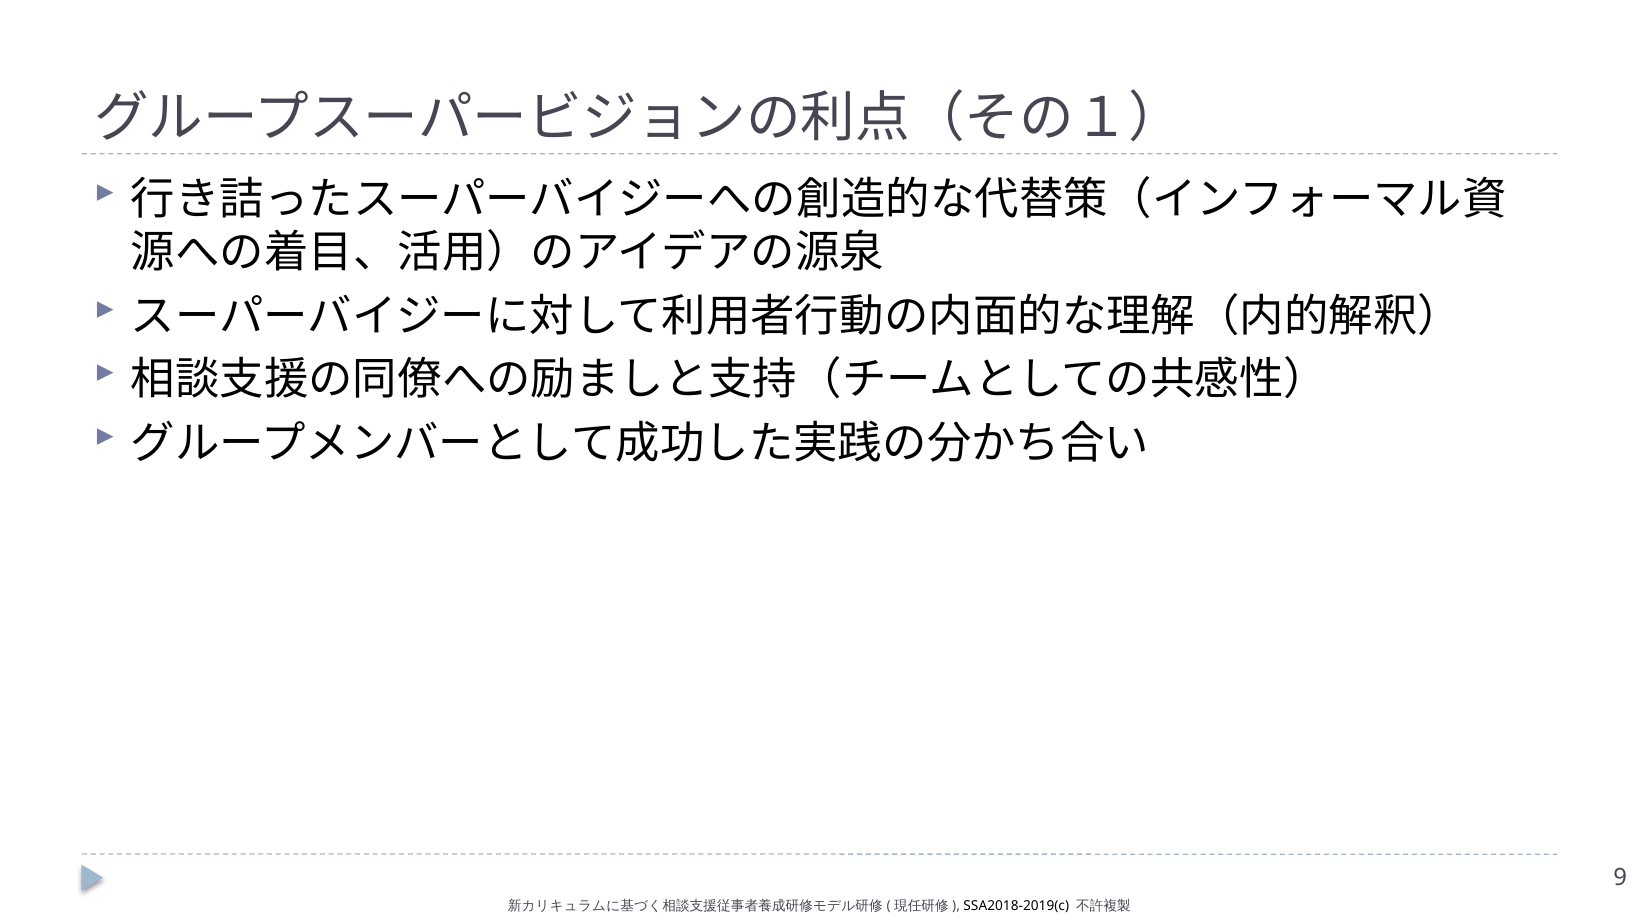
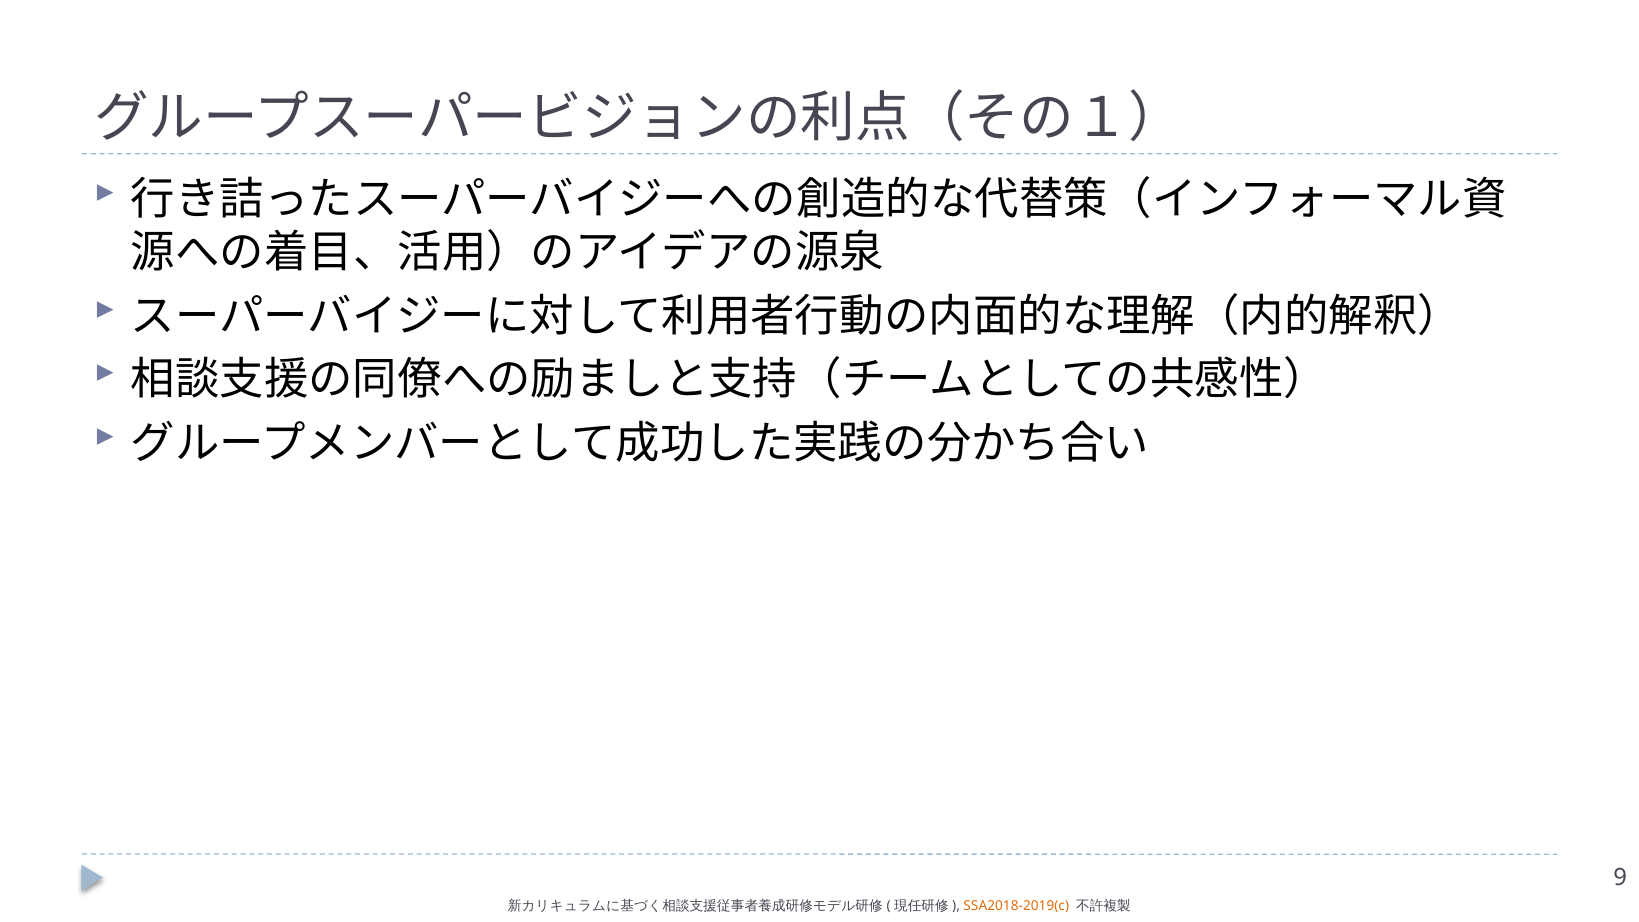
SSA2018-2019(c colour: black -> orange (1016, 906)
